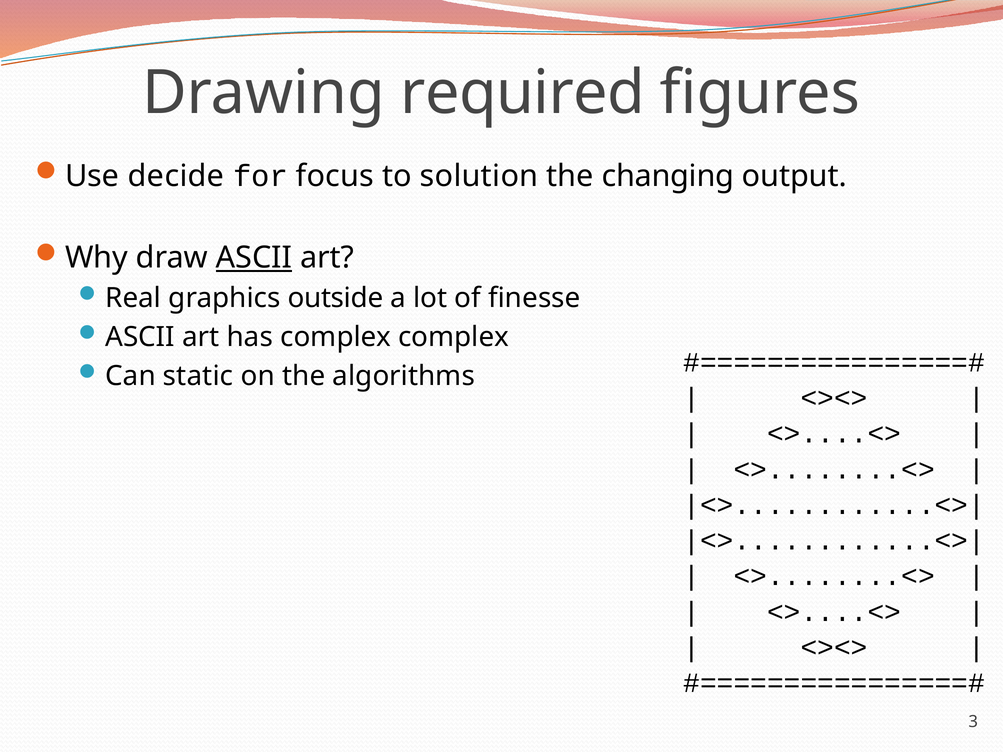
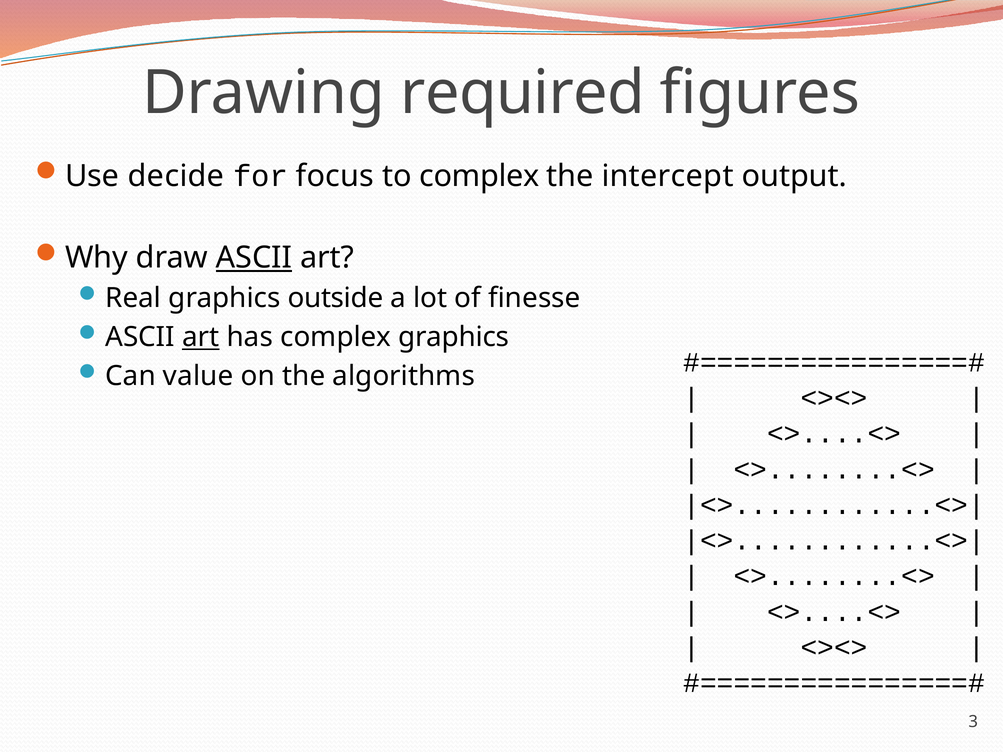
to solution: solution -> complex (479, 176)
changing: changing -> intercept (668, 176)
art underline: none -> present (201, 337)
complex complex: complex -> graphics (454, 337)
static: static -> value (198, 376)
